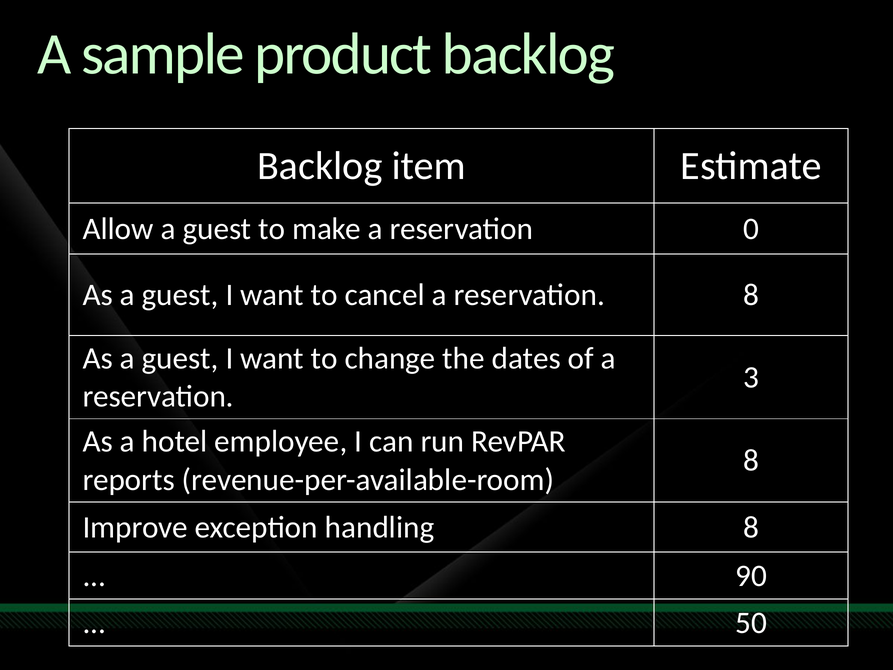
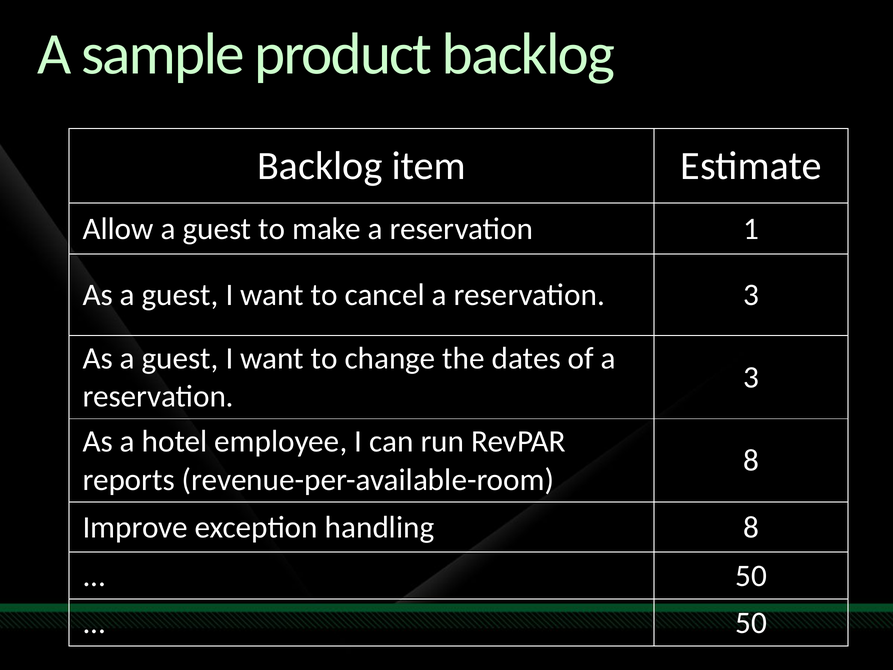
0: 0 -> 1 (751, 229)
cancel a reservation 8: 8 -> 3 (751, 295)
90: 90 -> 50 (751, 576)
